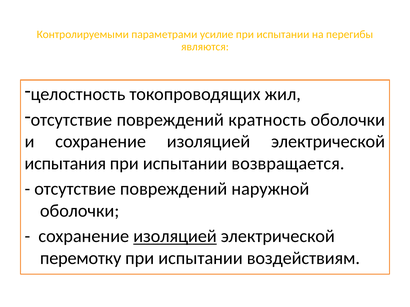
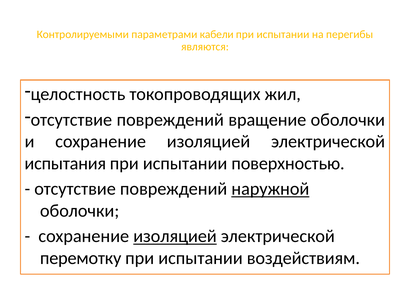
усилие: усилие -> кабели (217, 34)
кратность: кратность -> вращение (267, 120)
возвращается: возвращается -> поверхностью (288, 164)
наружной underline: none -> present (270, 189)
